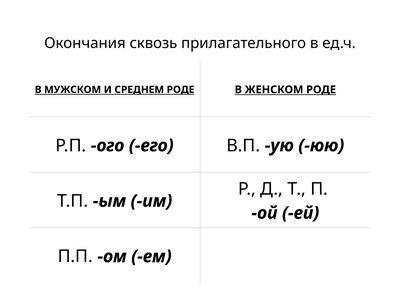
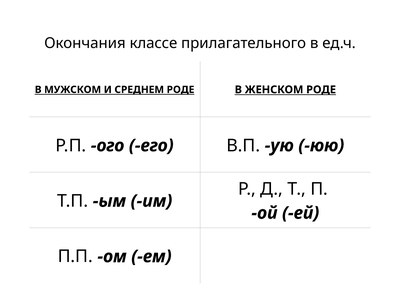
сквозь: сквозь -> классе (153, 43)
